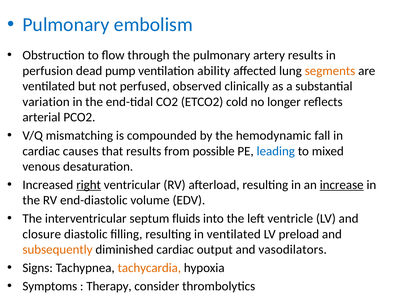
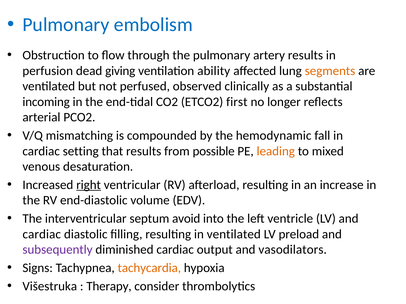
pump: pump -> giving (120, 71)
variation: variation -> incoming (46, 102)
cold: cold -> first (237, 102)
causes: causes -> setting (81, 151)
leading colour: blue -> orange (276, 151)
increase underline: present -> none (342, 185)
fluids: fluids -> avoid (186, 219)
closure: closure -> cardiac (42, 234)
subsequently colour: orange -> purple (58, 250)
Symptoms: Symptoms -> Višestruka (50, 287)
